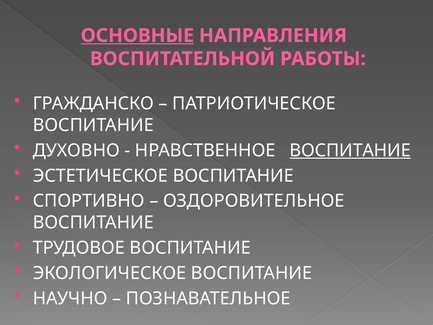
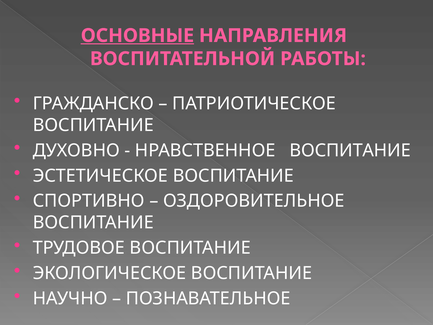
ВОСПИТАНИЕ underline: present -> none (350, 150)
